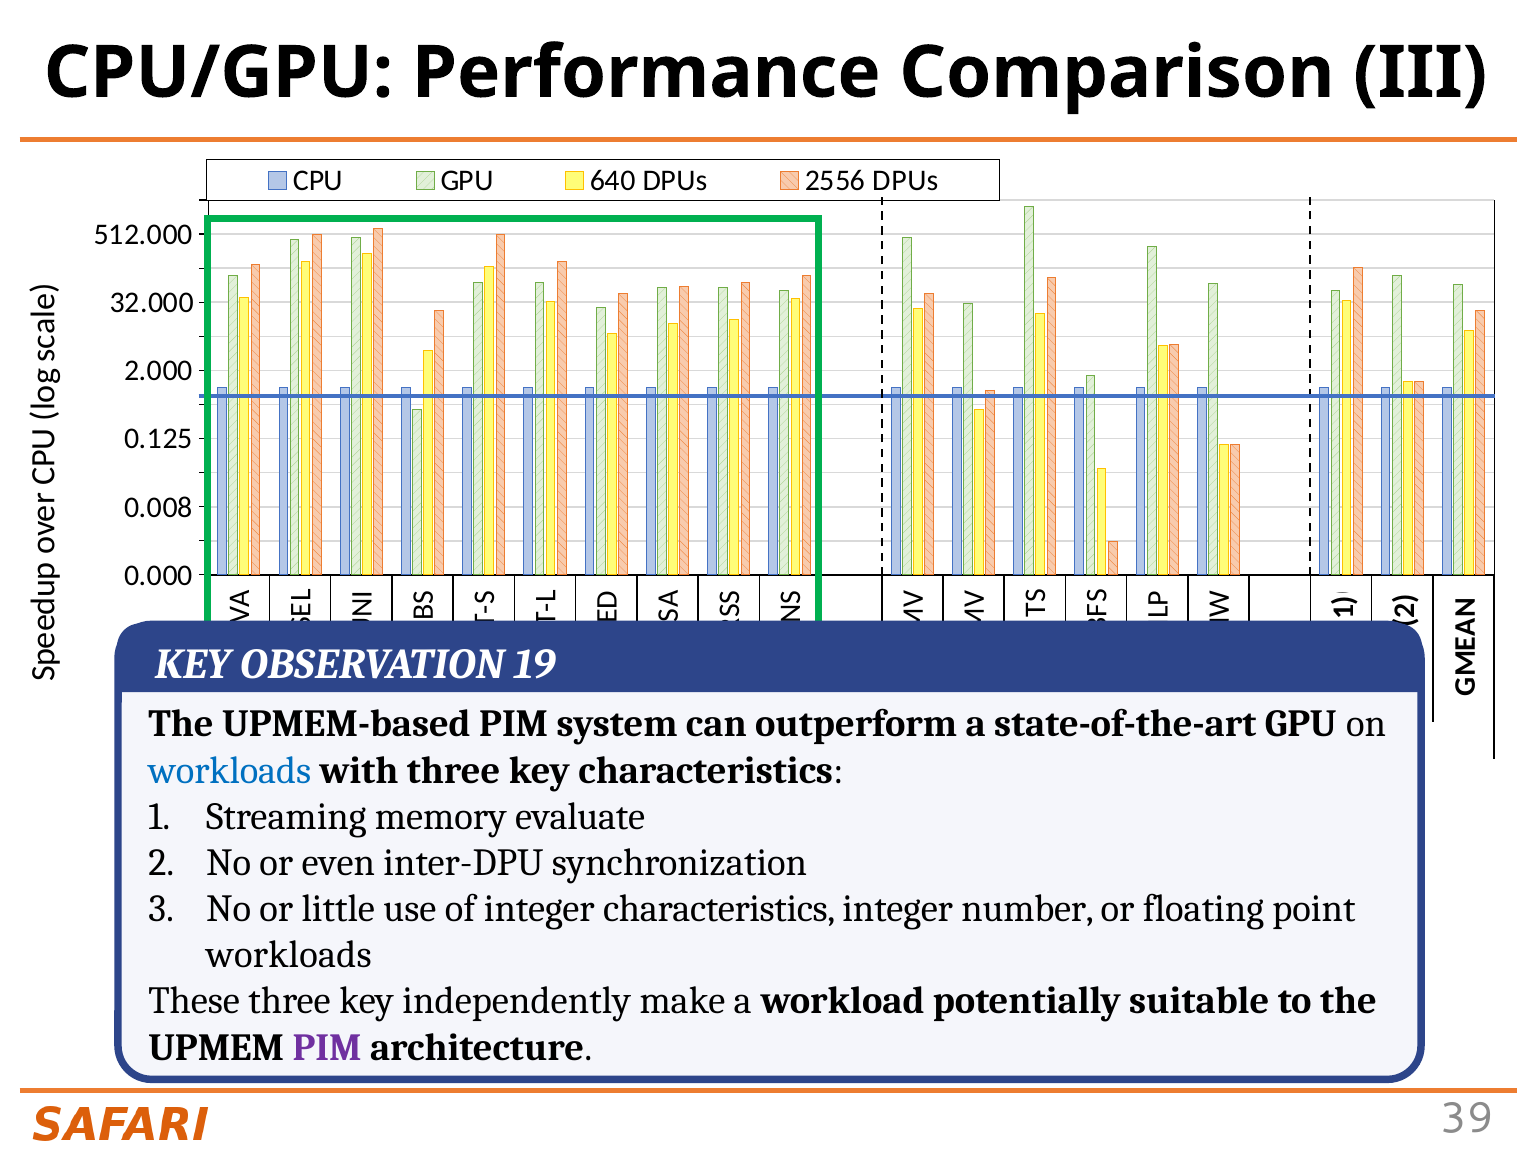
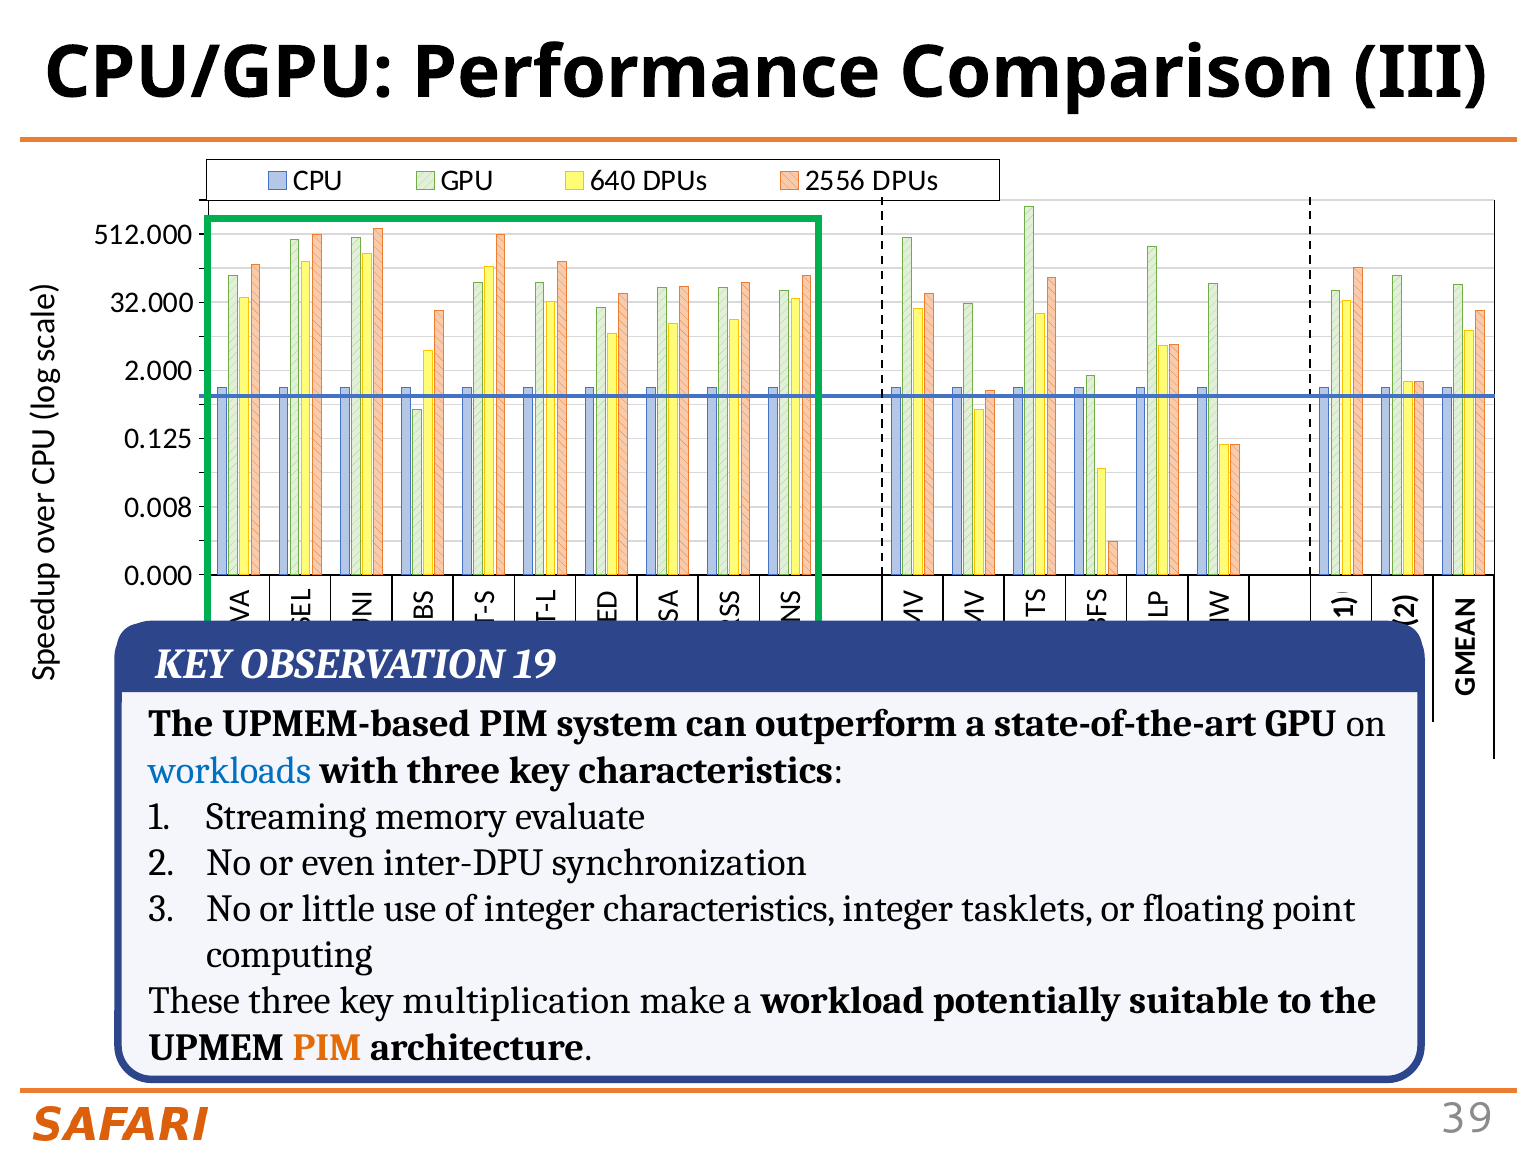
number: number -> tasklets (1027, 909)
workloads: workloads -> computing (289, 955)
independently: independently -> multiplication (517, 1001)
PIM colour: purple -> orange (327, 1048)
